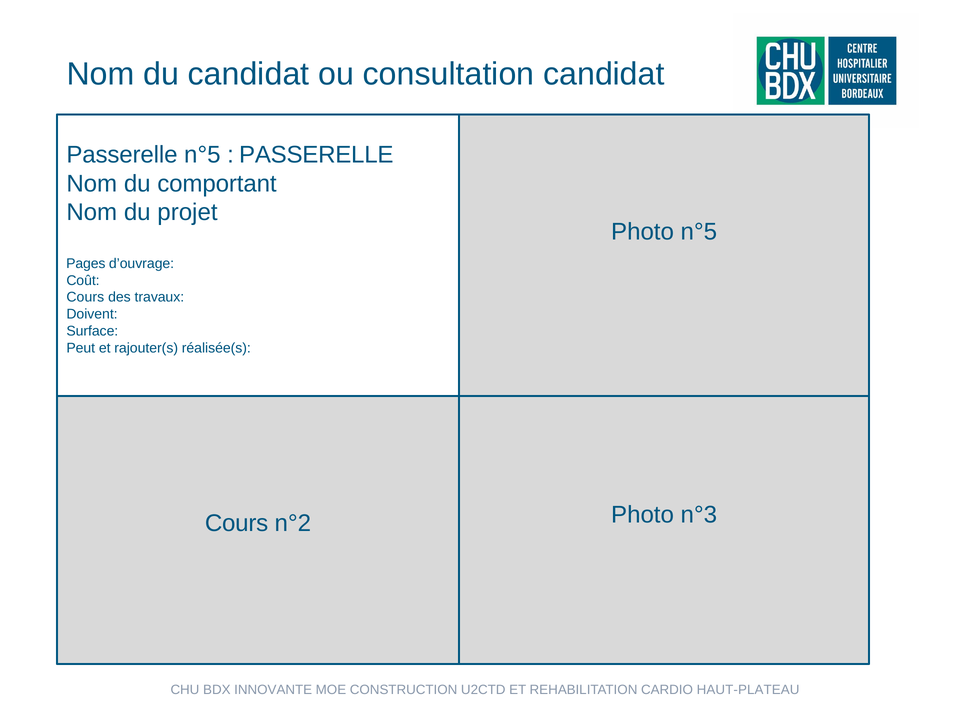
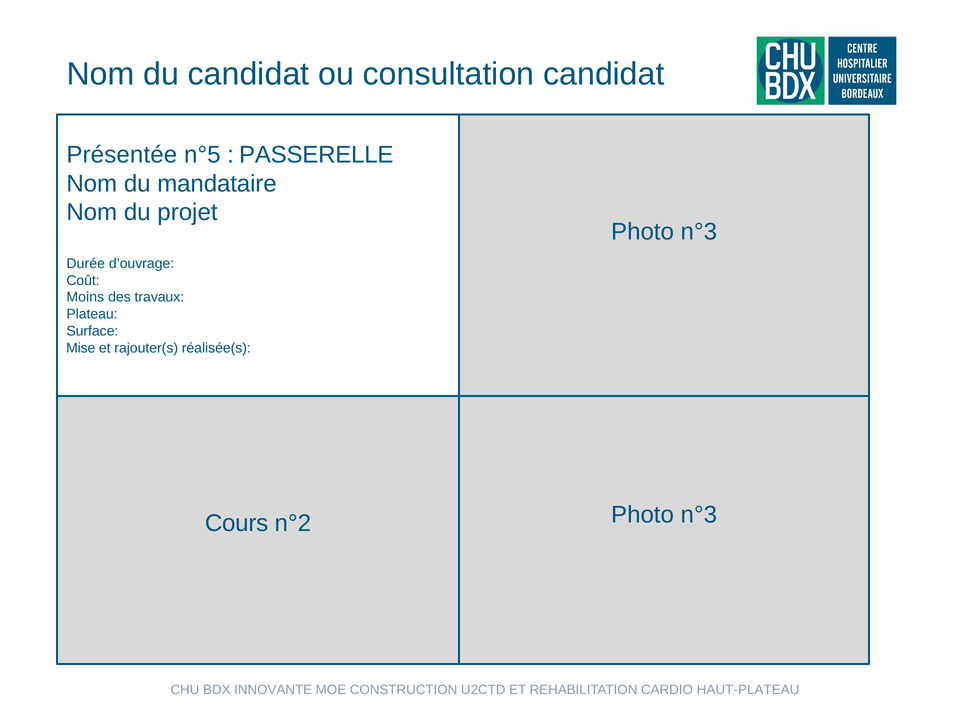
Passerelle: Passerelle -> Présentée (122, 155)
comportant: comportant -> mandataire (217, 184)
n°5: n°5 -> n°3 (699, 232)
Pages: Pages -> Durée (86, 264)
Cours: Cours -> Moins (85, 297)
Doivent: Doivent -> Plateau (92, 314)
Peut: Peut -> Mise (81, 348)
